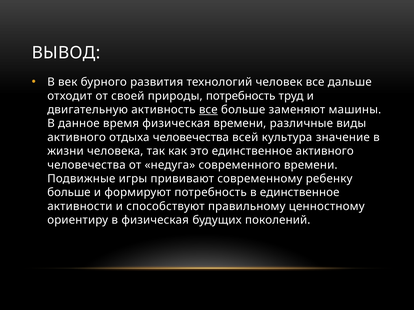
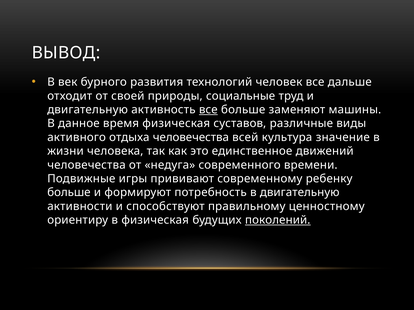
природы потребность: потребность -> социальные (241, 96)
физическая времени: времени -> суставов (240, 124)
единственное активного: активного -> движений (325, 151)
в единственное: единственное -> двигательную (300, 193)
поколений underline: none -> present (278, 220)
